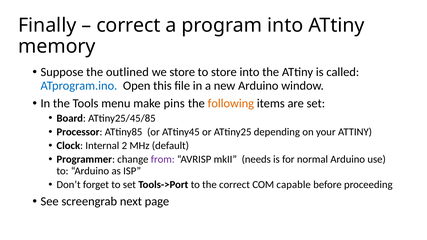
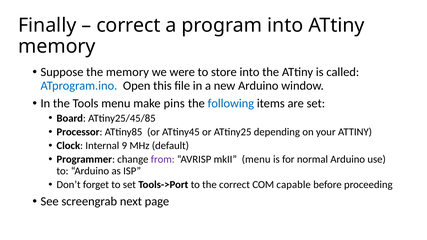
the outlined: outlined -> memory (127, 72)
we store: store -> were (182, 72)
following colour: orange -> blue (231, 104)
2: 2 -> 9 (124, 146)
mkII needs: needs -> menu (256, 159)
